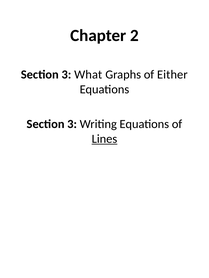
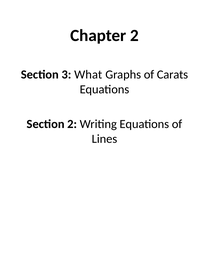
Either: Either -> Carats (173, 75)
3: 3 -> 2 (72, 124)
Lines underline: present -> none (104, 139)
